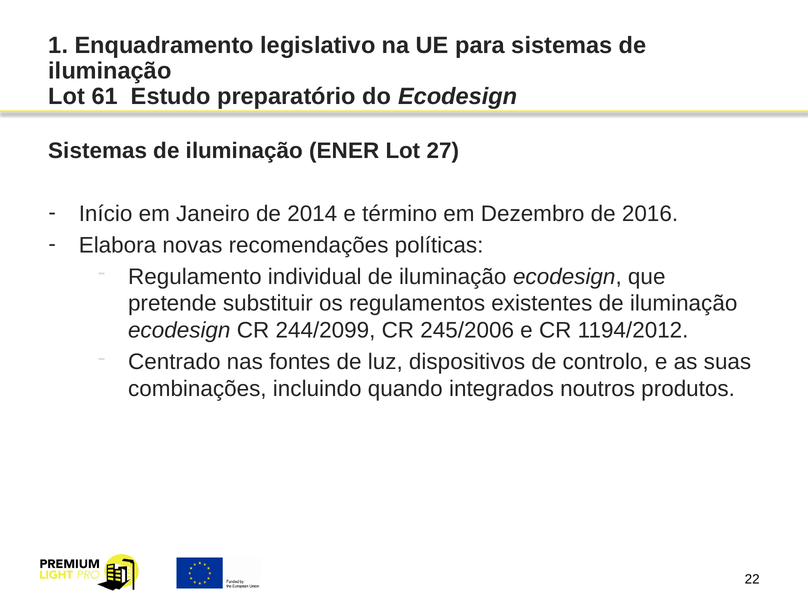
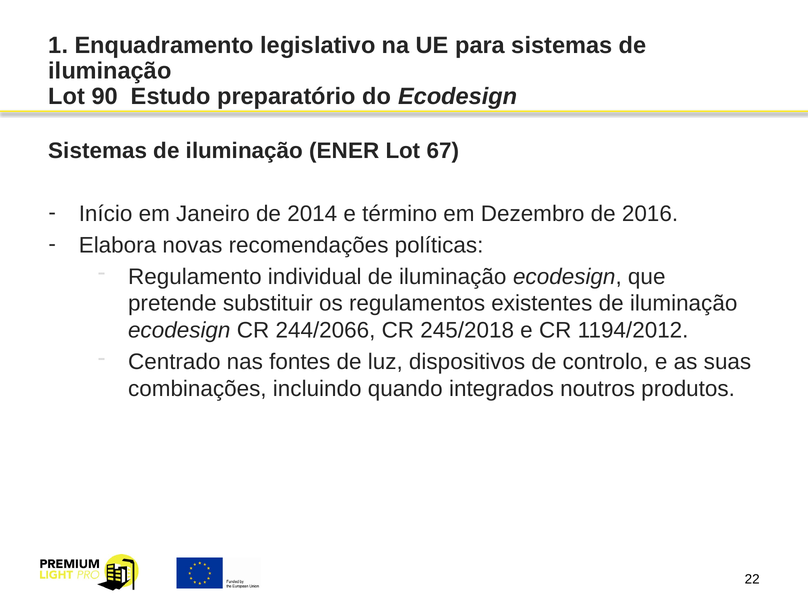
61: 61 -> 90 (105, 96)
27: 27 -> 67 (443, 151)
244/2099: 244/2099 -> 244/2066 (325, 330)
245/2006: 245/2006 -> 245/2018 (467, 330)
